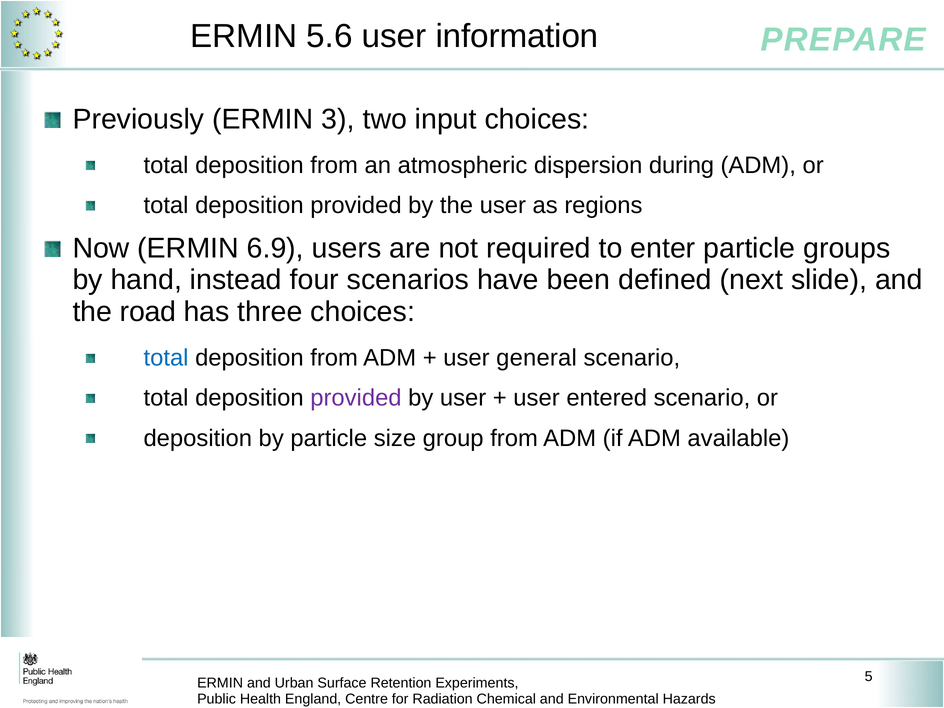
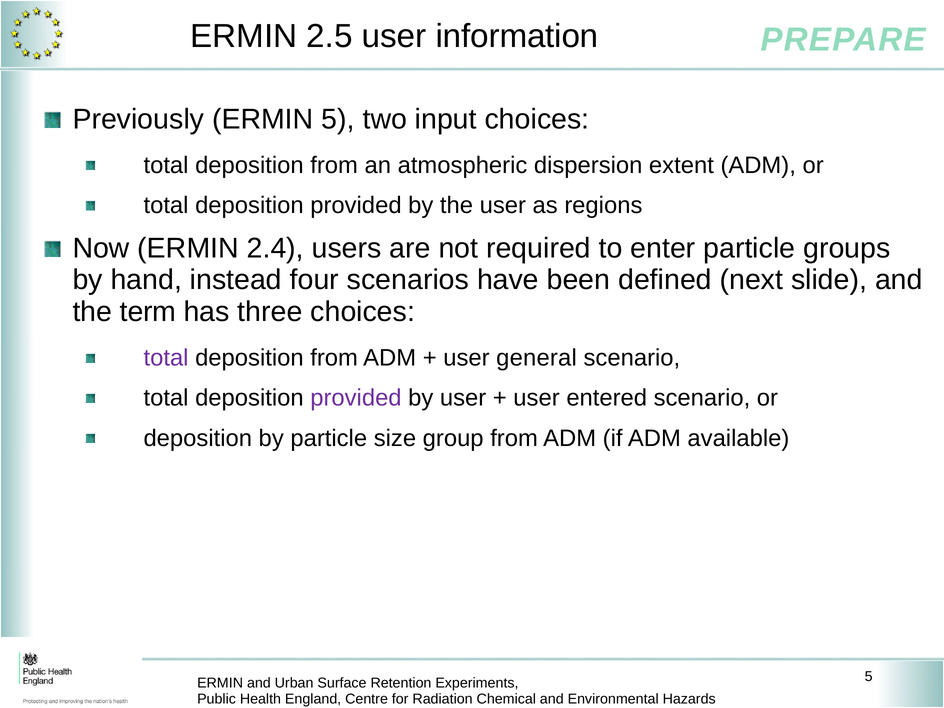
5.6: 5.6 -> 2.5 (330, 36)
ERMIN 3: 3 -> 5 (338, 119)
during: during -> extent (681, 165)
6.9: 6.9 -> 2.4 (275, 248)
road: road -> term (148, 312)
total colour: blue -> purple (166, 358)
